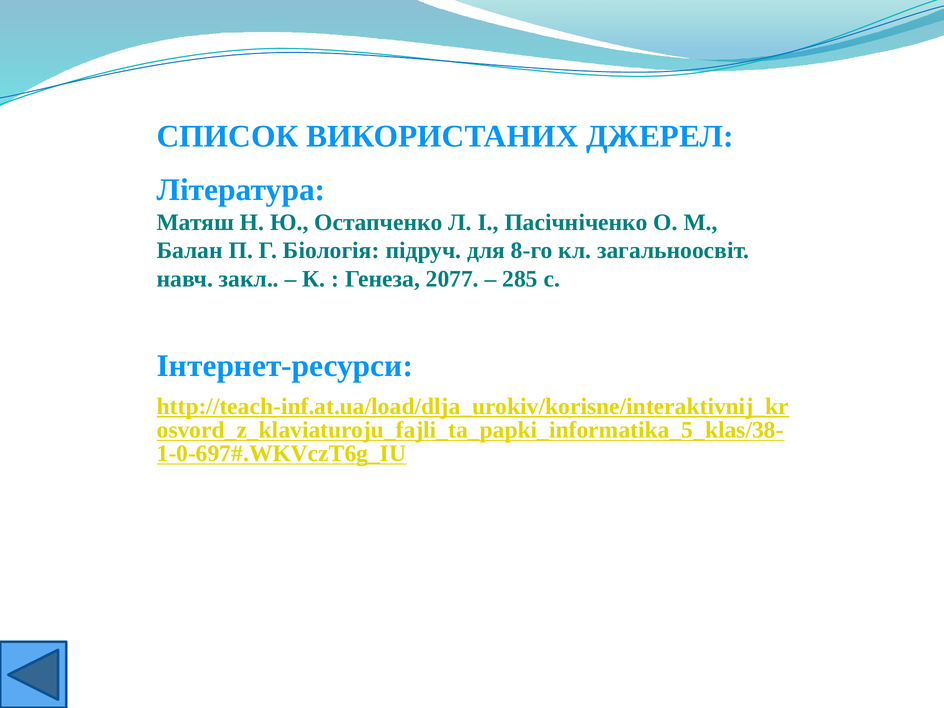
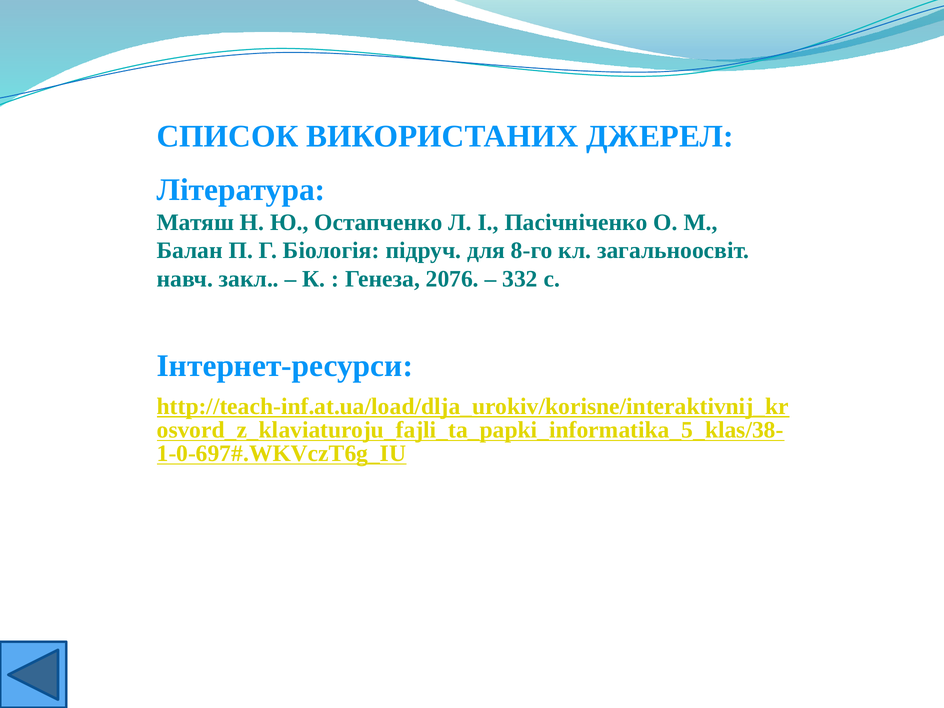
2077: 2077 -> 2076 (452, 279)
285: 285 -> 332 (520, 279)
